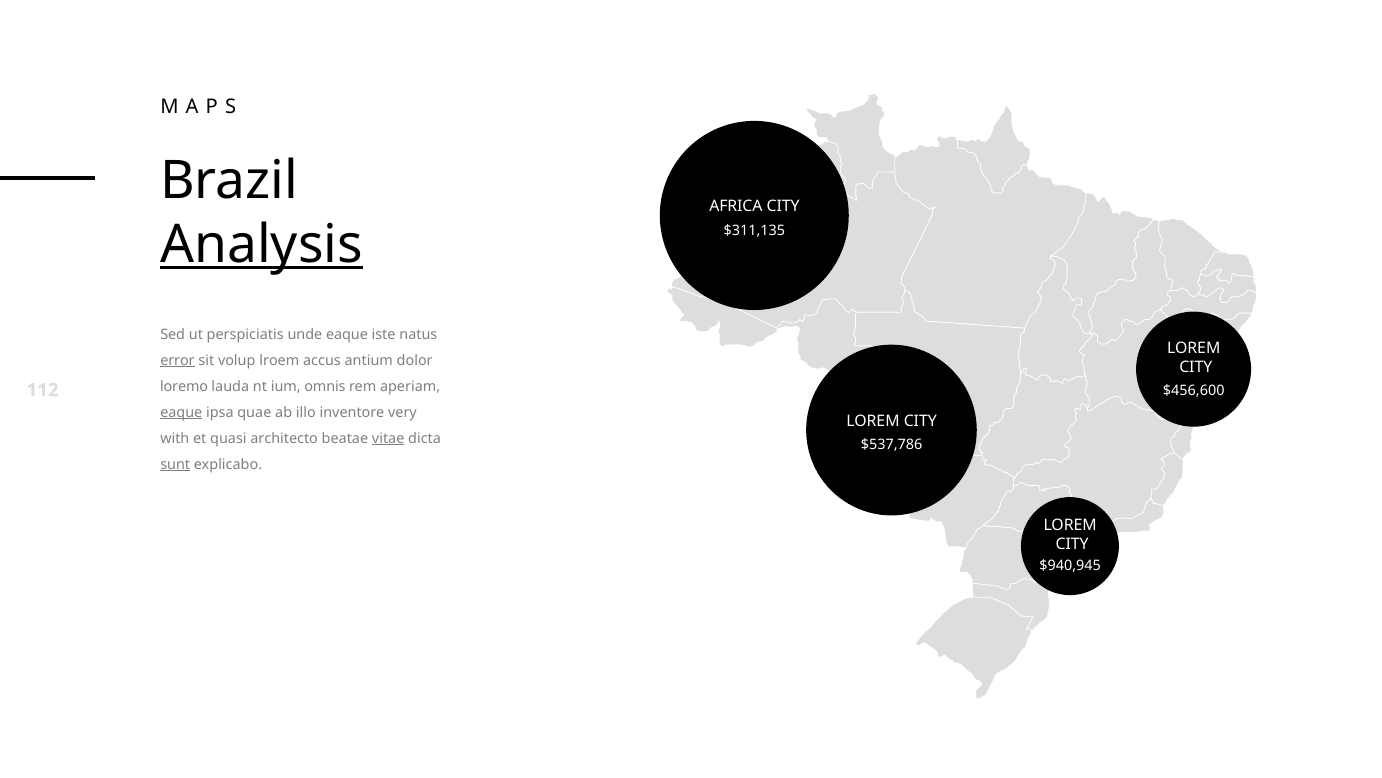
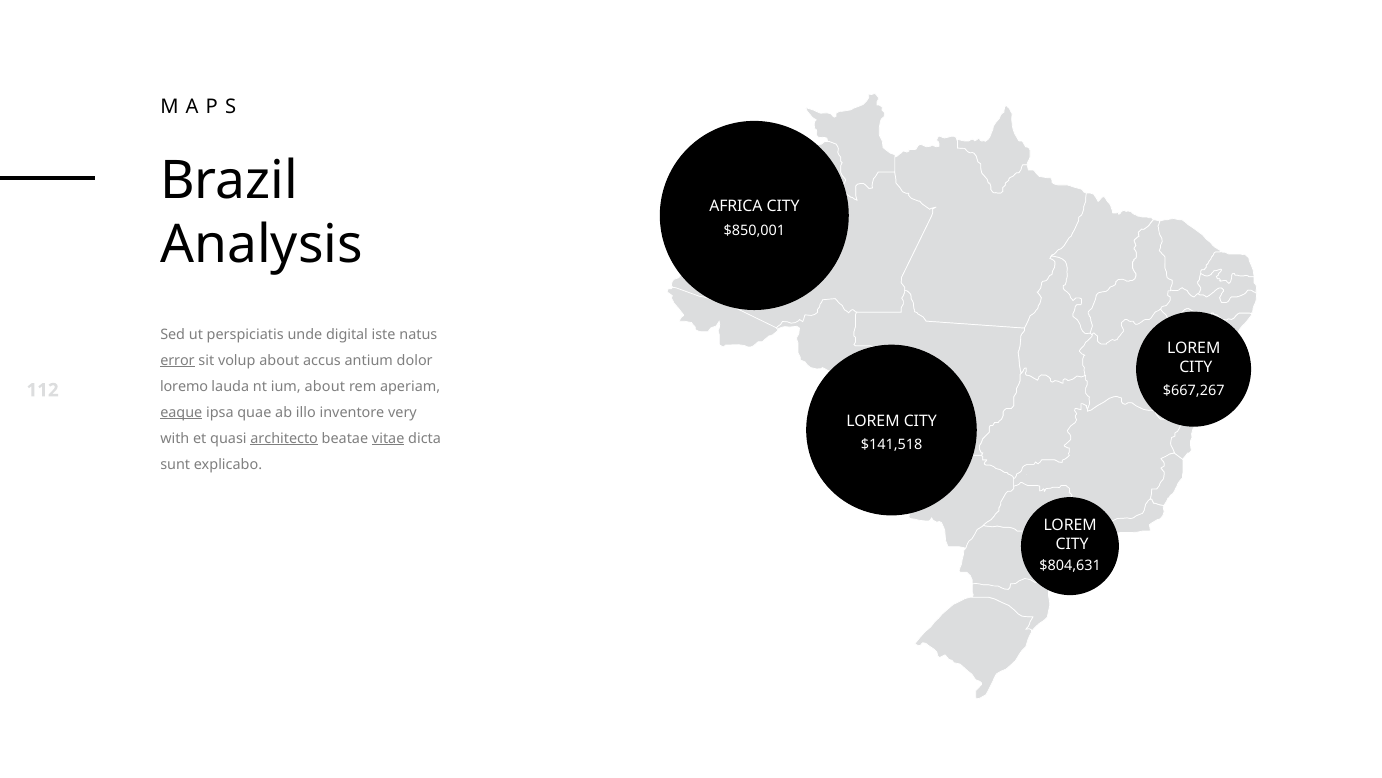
$311,135: $311,135 -> $850,001 (754, 230)
Analysis underline: present -> none (262, 245)
unde eaque: eaque -> digital (347, 334)
volup lroem: lroem -> about (279, 360)
ium omnis: omnis -> about (325, 386)
$456,600: $456,600 -> $667,267 (1194, 391)
architecto underline: none -> present (284, 438)
$537,786: $537,786 -> $141,518 (892, 445)
sunt underline: present -> none (175, 464)
$940,945: $940,945 -> $804,631 (1070, 565)
